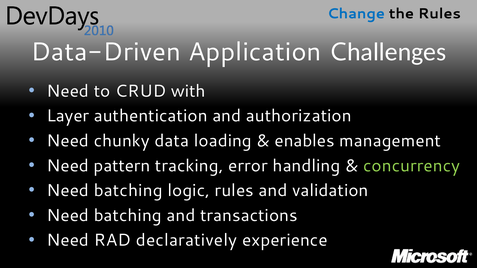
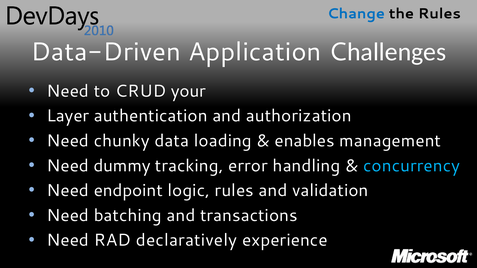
with: with -> your (188, 91)
pattern: pattern -> dummy (122, 166)
concurrency colour: light green -> light blue (412, 166)
batching: batching -> endpoint (128, 191)
